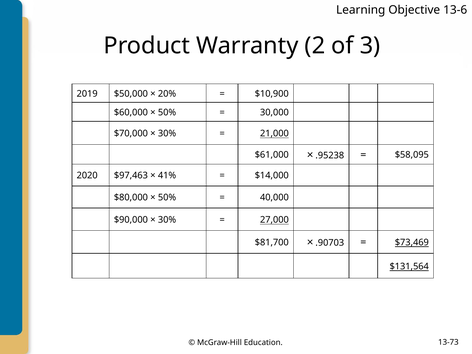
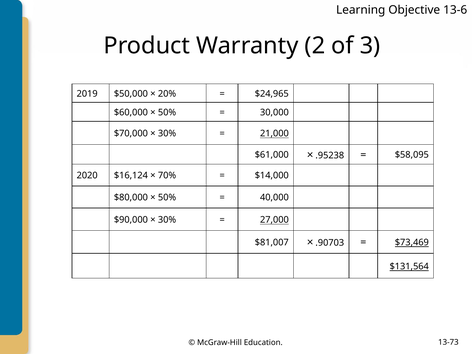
$10,900: $10,900 -> $24,965 (272, 94)
$97,463: $97,463 -> $16,124 (131, 176)
41%: 41% -> 70% (167, 176)
$81,700: $81,700 -> $81,007 (272, 242)
